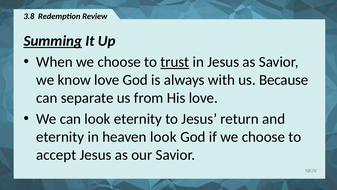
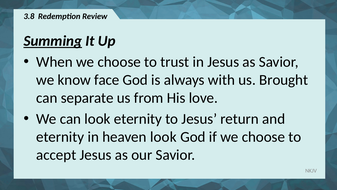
trust underline: present -> none (175, 62)
know love: love -> face (107, 80)
Because: Because -> Brought (284, 80)
